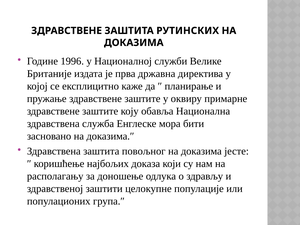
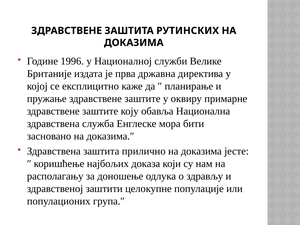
повољног: повољног -> прилично (144, 151)
